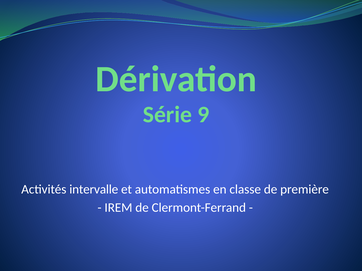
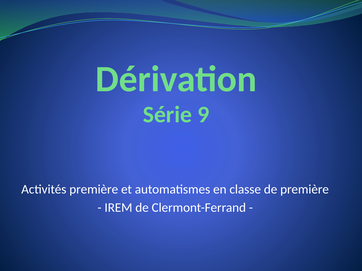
Activités intervalle: intervalle -> première (94, 190)
